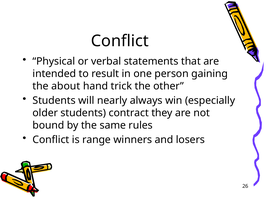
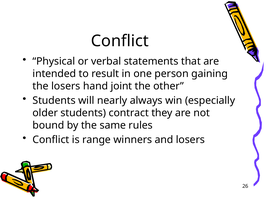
the about: about -> losers (66, 86)
trick: trick -> joint (121, 86)
